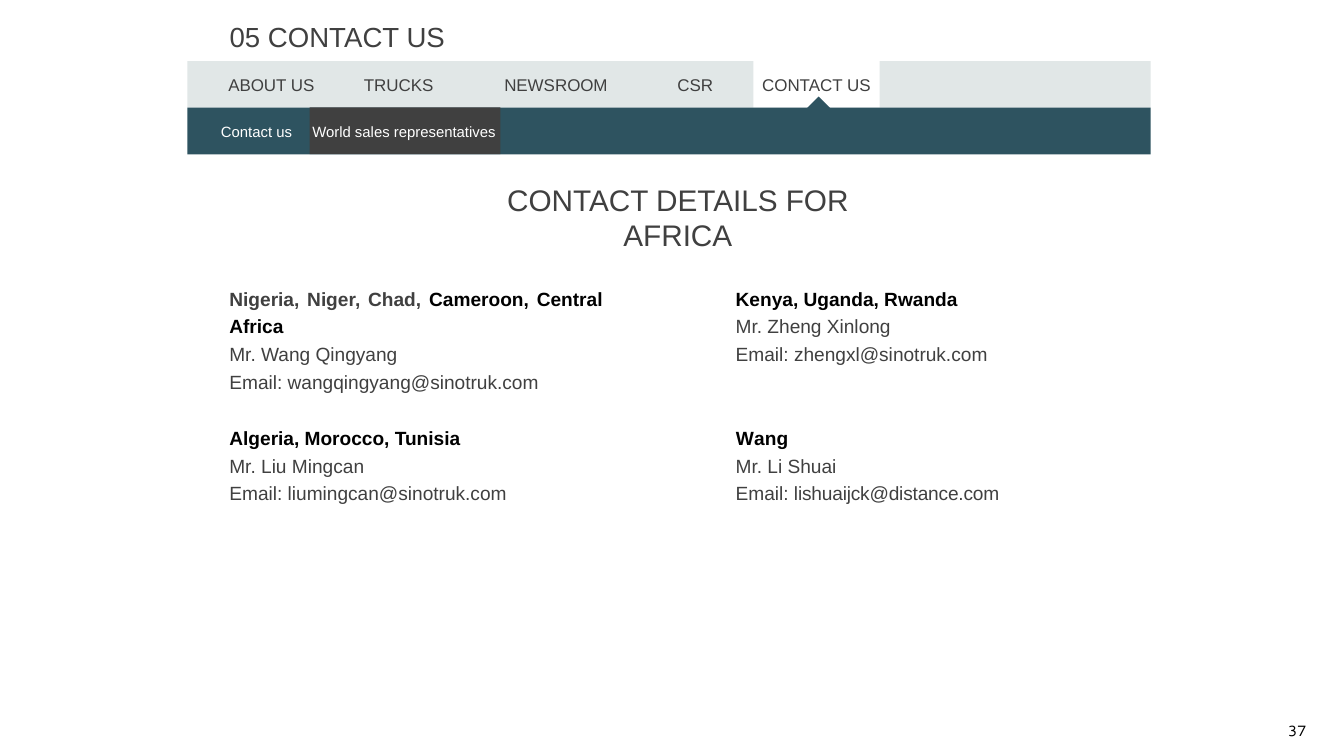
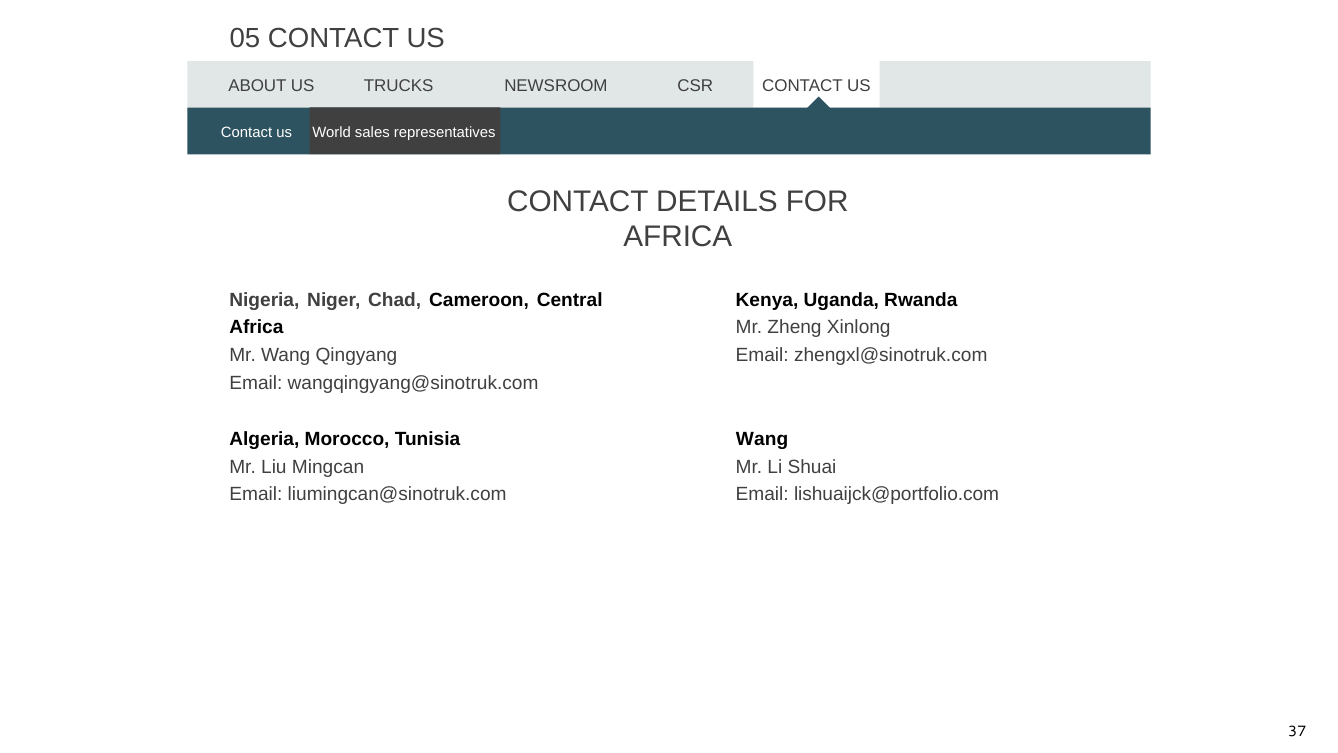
lishuaijck@distance.com: lishuaijck@distance.com -> lishuaijck@portfolio.com (897, 494)
